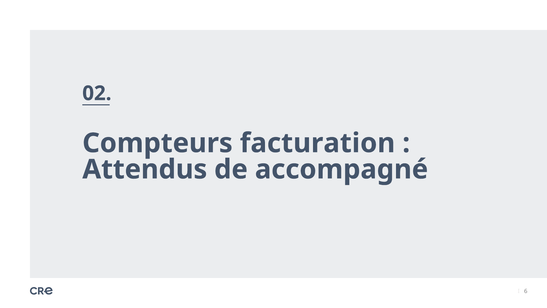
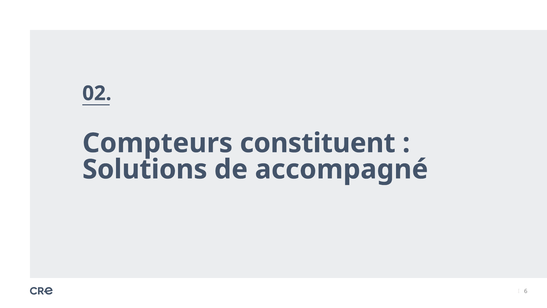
facturation: facturation -> constituent (318, 143)
Attendus: Attendus -> Solutions (145, 169)
